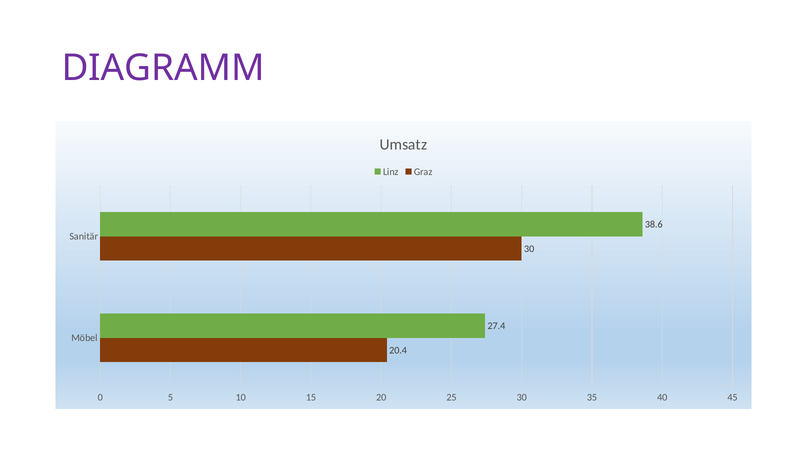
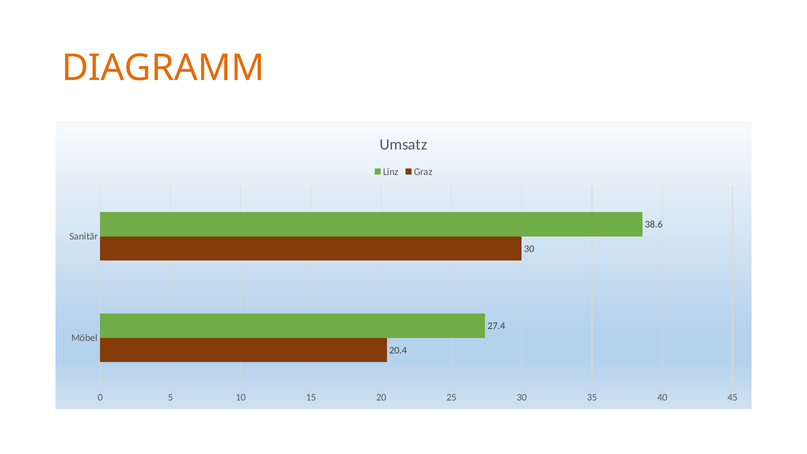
DIAGRAMM colour: purple -> orange (163, 68)
